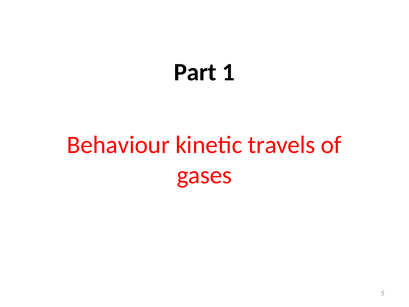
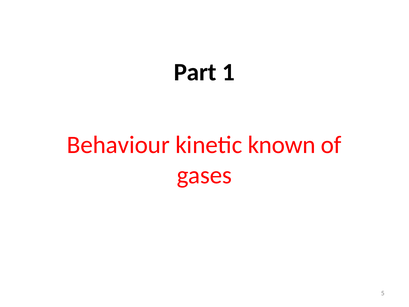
travels: travels -> known (282, 145)
